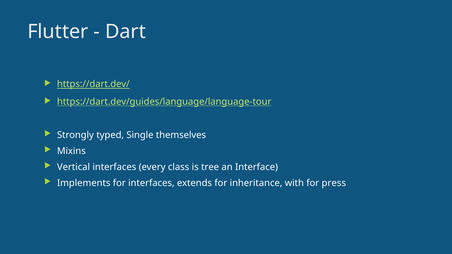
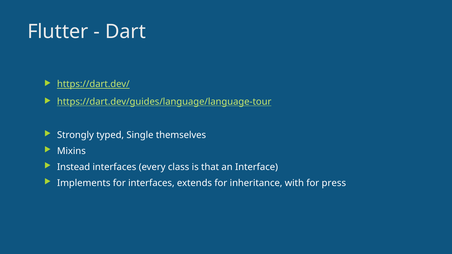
Vertical: Vertical -> Instead (74, 167)
tree: tree -> that (210, 167)
